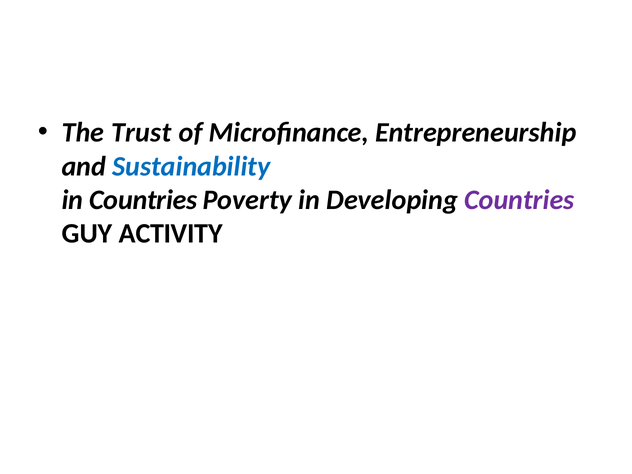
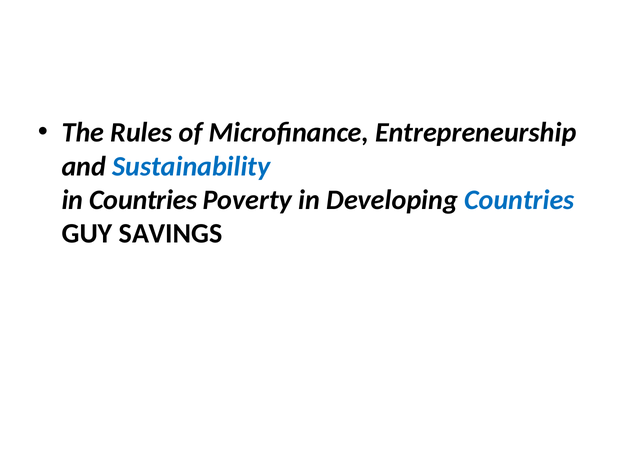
Trust: Trust -> Rules (141, 133)
Countries colour: purple -> blue (519, 200)
ACTIVITY: ACTIVITY -> SAVINGS (171, 234)
